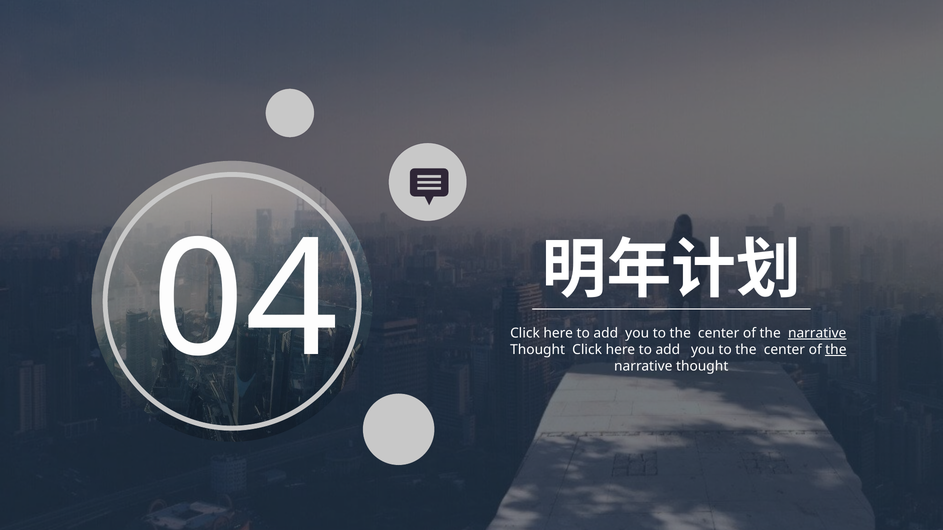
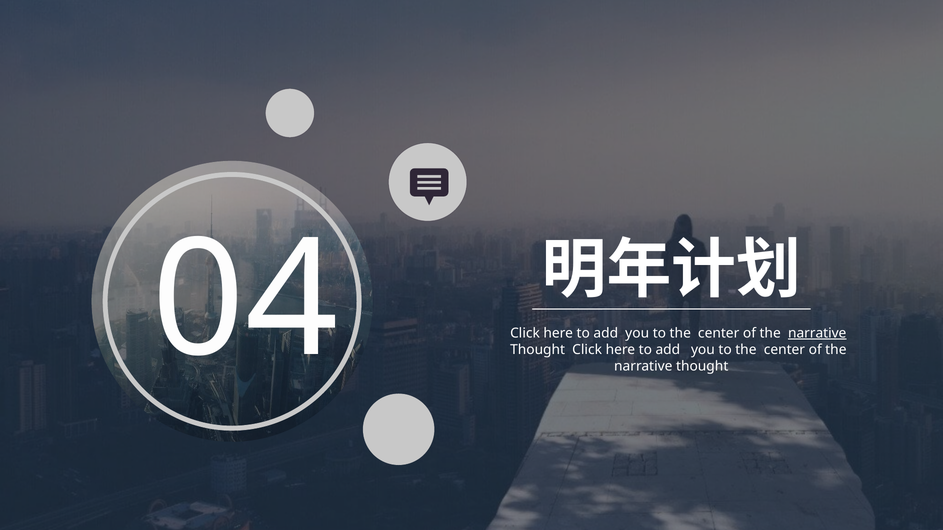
the underline: present -> none (836, 350)
